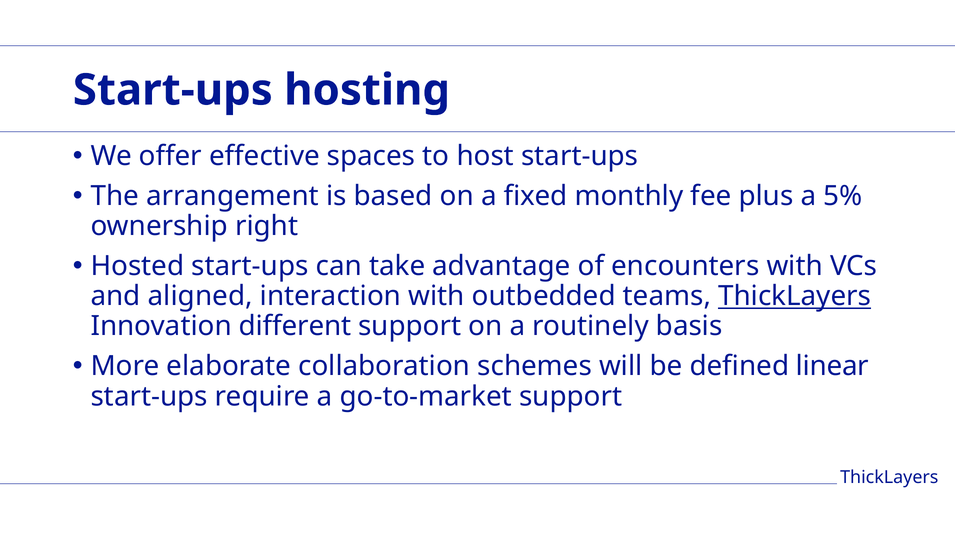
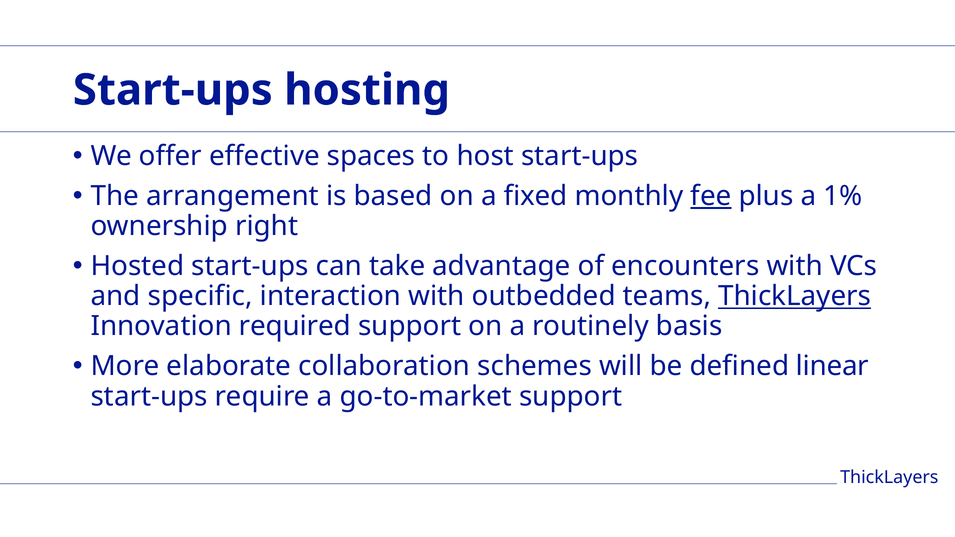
fee underline: none -> present (711, 196)
5%: 5% -> 1% (843, 196)
aligned: aligned -> specific (200, 296)
different: different -> required (295, 326)
